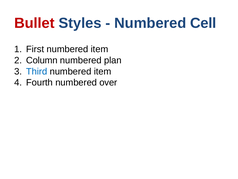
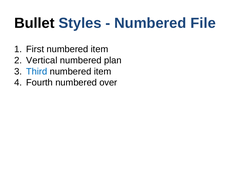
Bullet colour: red -> black (34, 23)
Cell: Cell -> File (203, 23)
Column: Column -> Vertical (42, 60)
